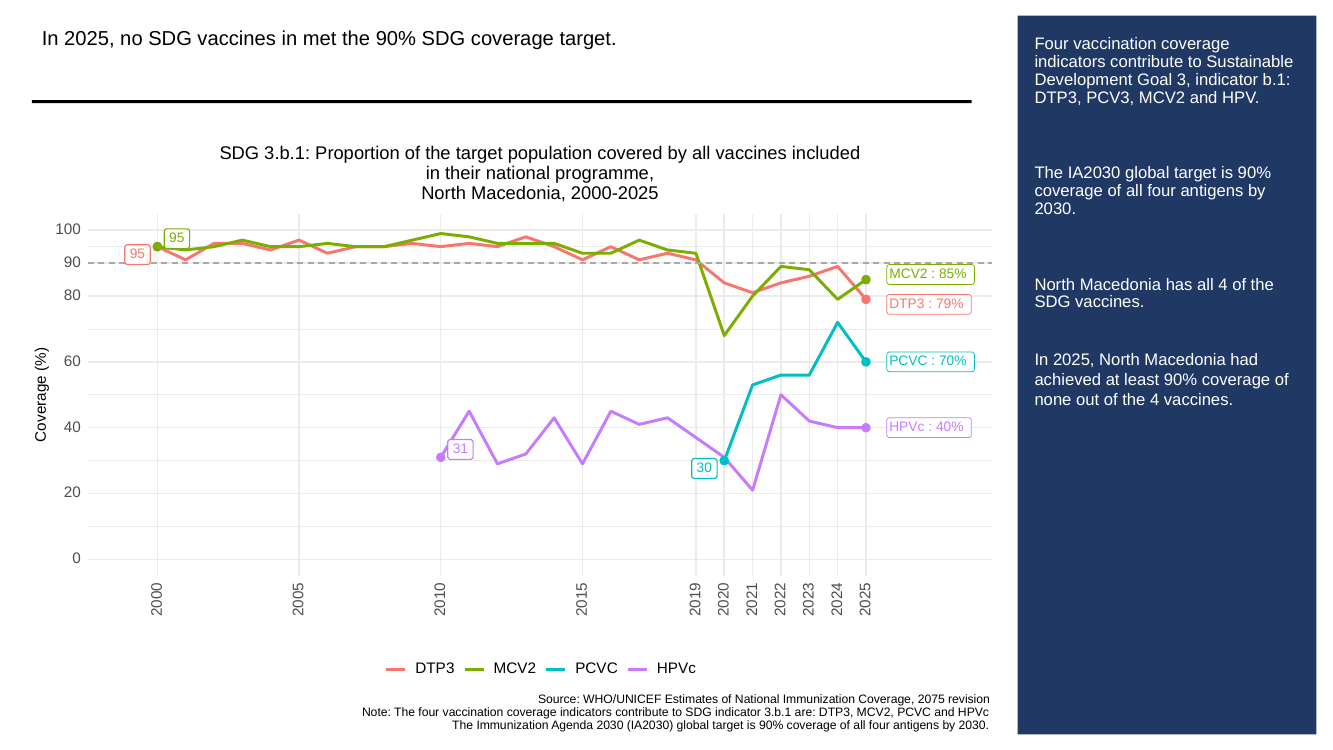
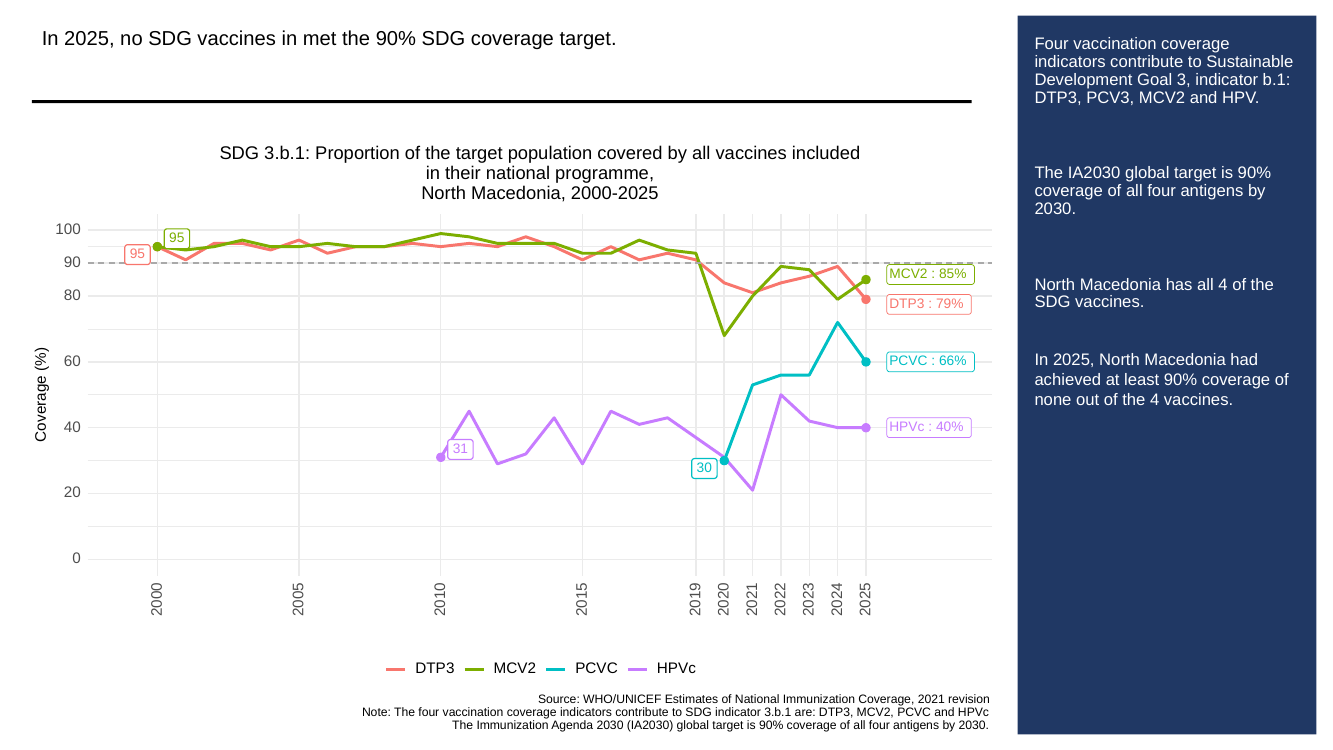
70%: 70% -> 66% (953, 361)
2075: 2075 -> 2021 (931, 699)
